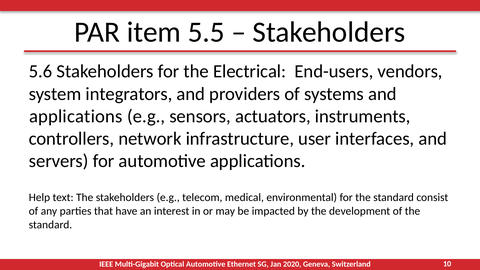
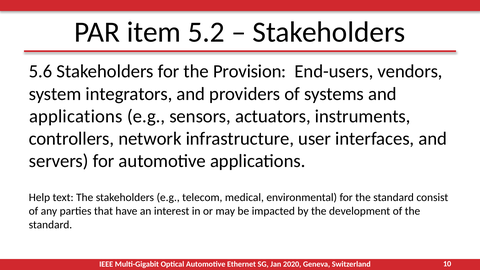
5.5: 5.5 -> 5.2 (206, 32)
Electrical: Electrical -> Provision (250, 71)
